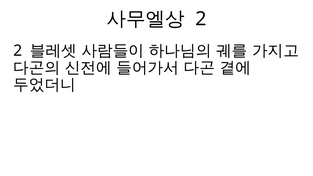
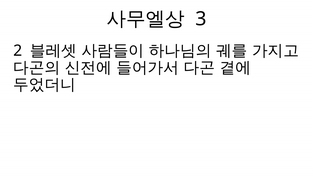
2: 2 -> 3 (201, 19)
